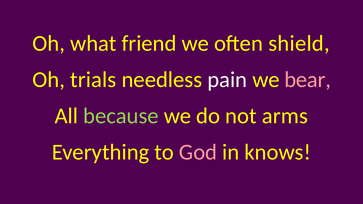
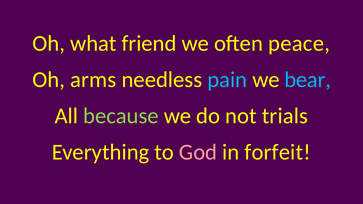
shield: shield -> peace (299, 43)
trials: trials -> arms (93, 80)
pain colour: white -> light blue (227, 80)
bear colour: pink -> light blue (308, 80)
arms: arms -> trials (285, 116)
knows: knows -> forfeit (278, 152)
